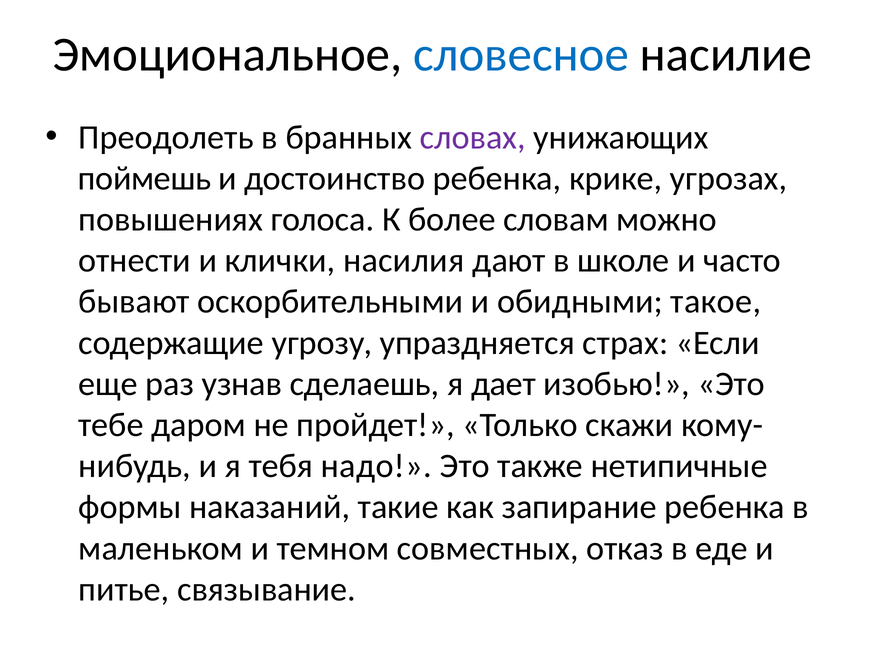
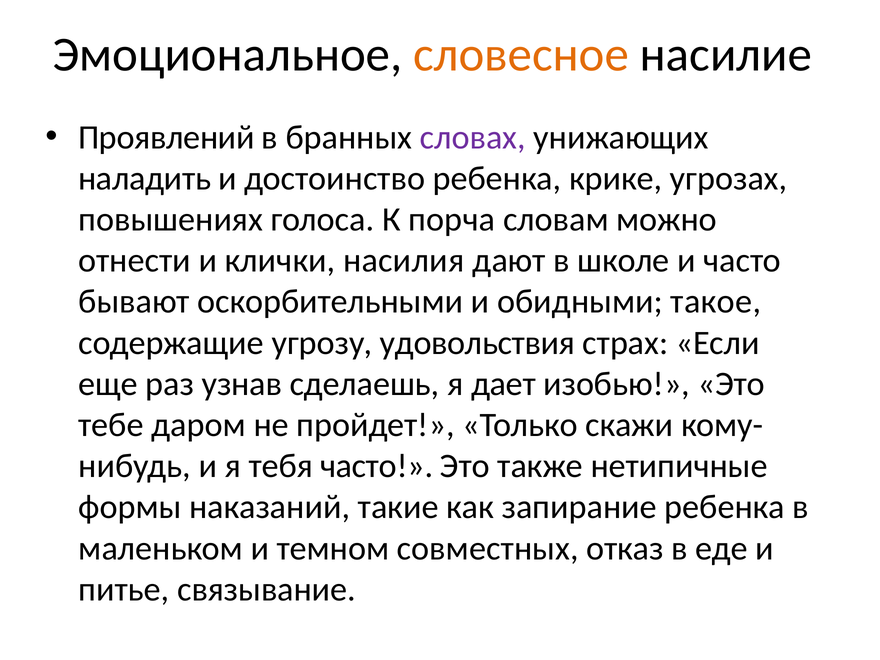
словесное colour: blue -> orange (521, 55)
Преодолеть: Преодолеть -> Проявлений (166, 137)
поймешь: поймешь -> наладить (145, 178)
более: более -> порча (452, 220)
упраздняется: упраздняется -> удовольствия (477, 343)
тебя надо: надо -> часто (377, 466)
